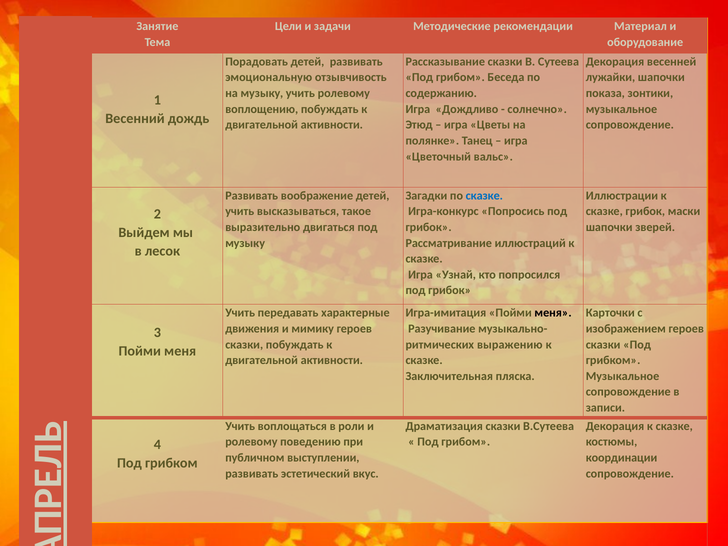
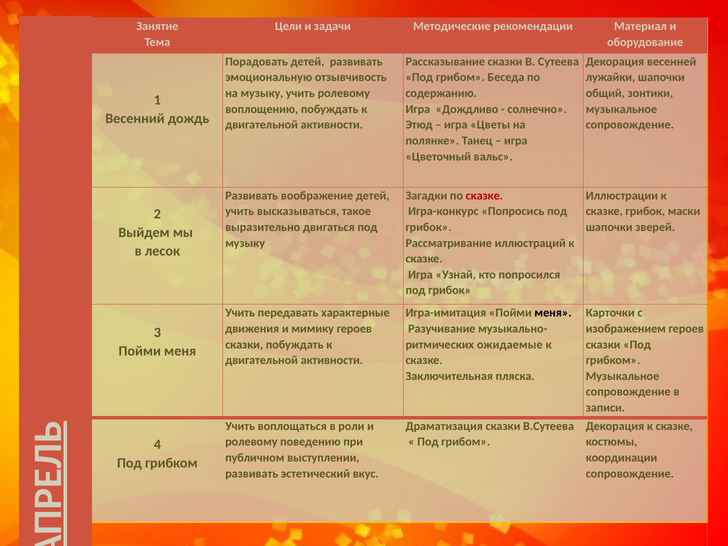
показа: показа -> общий (605, 93)
сказке colour: blue -> red (484, 196)
выражению: выражению -> ожидаемые (510, 345)
